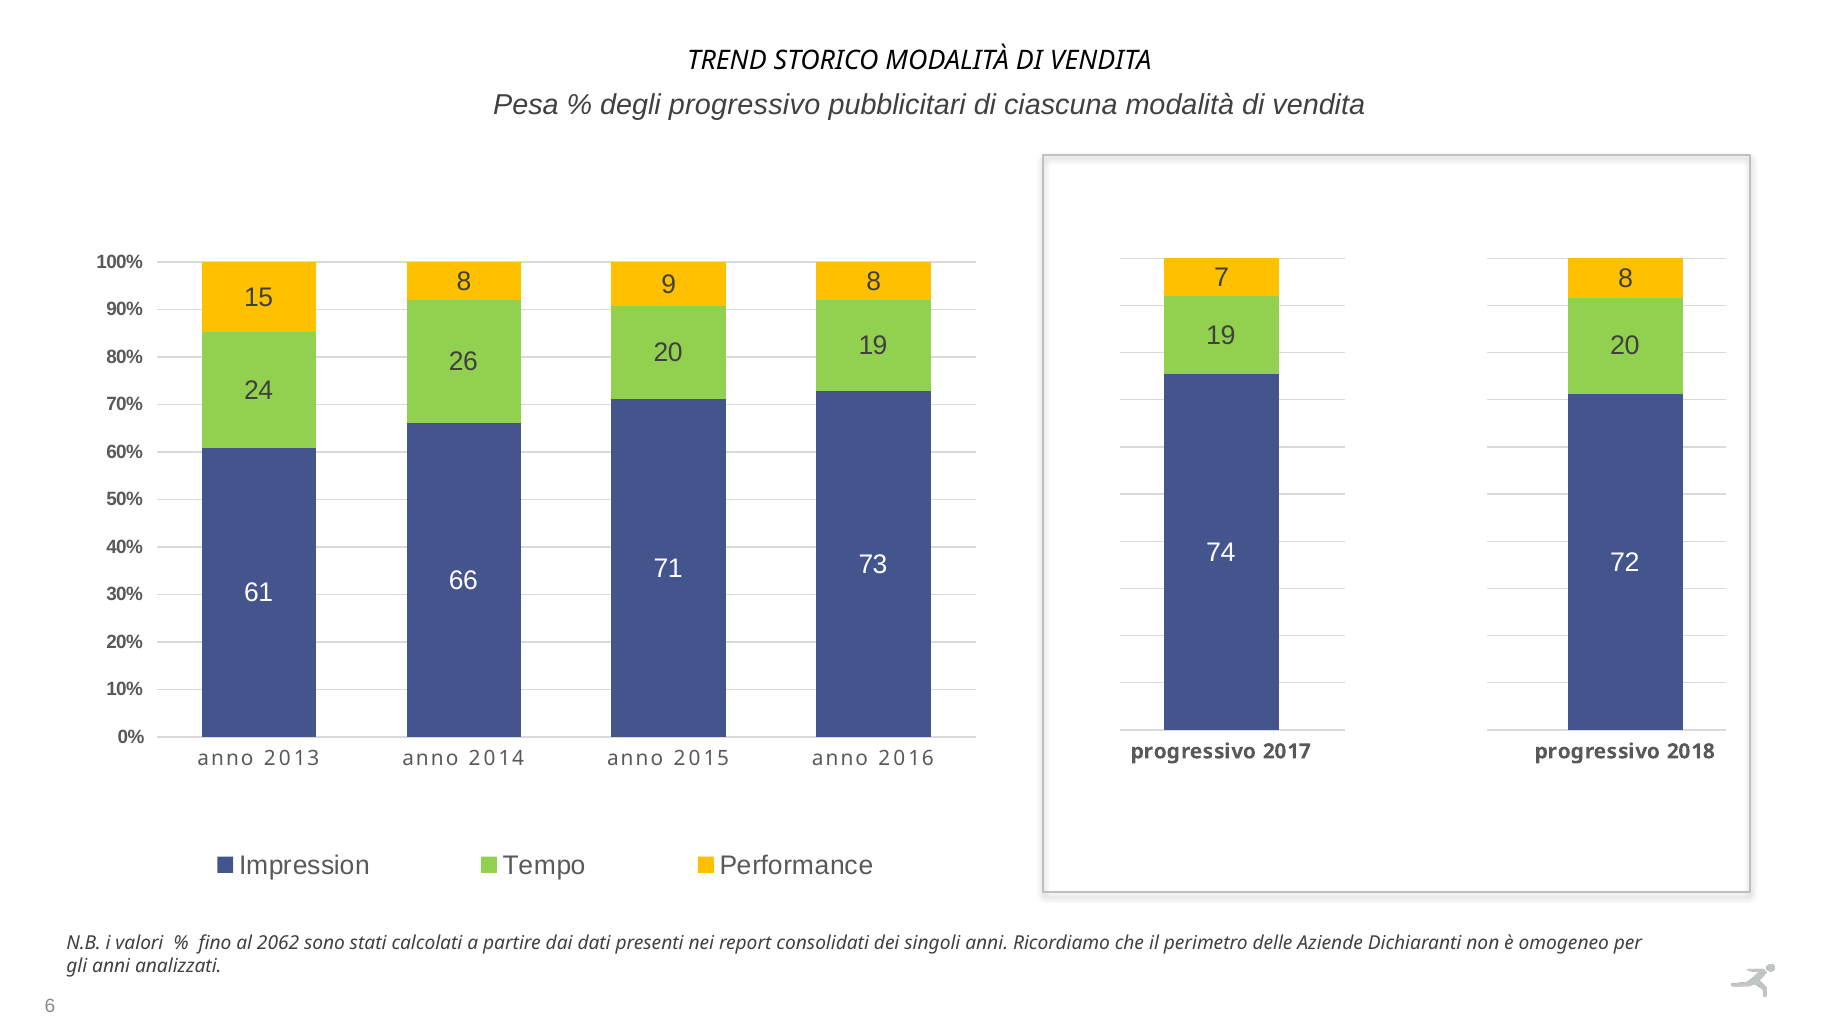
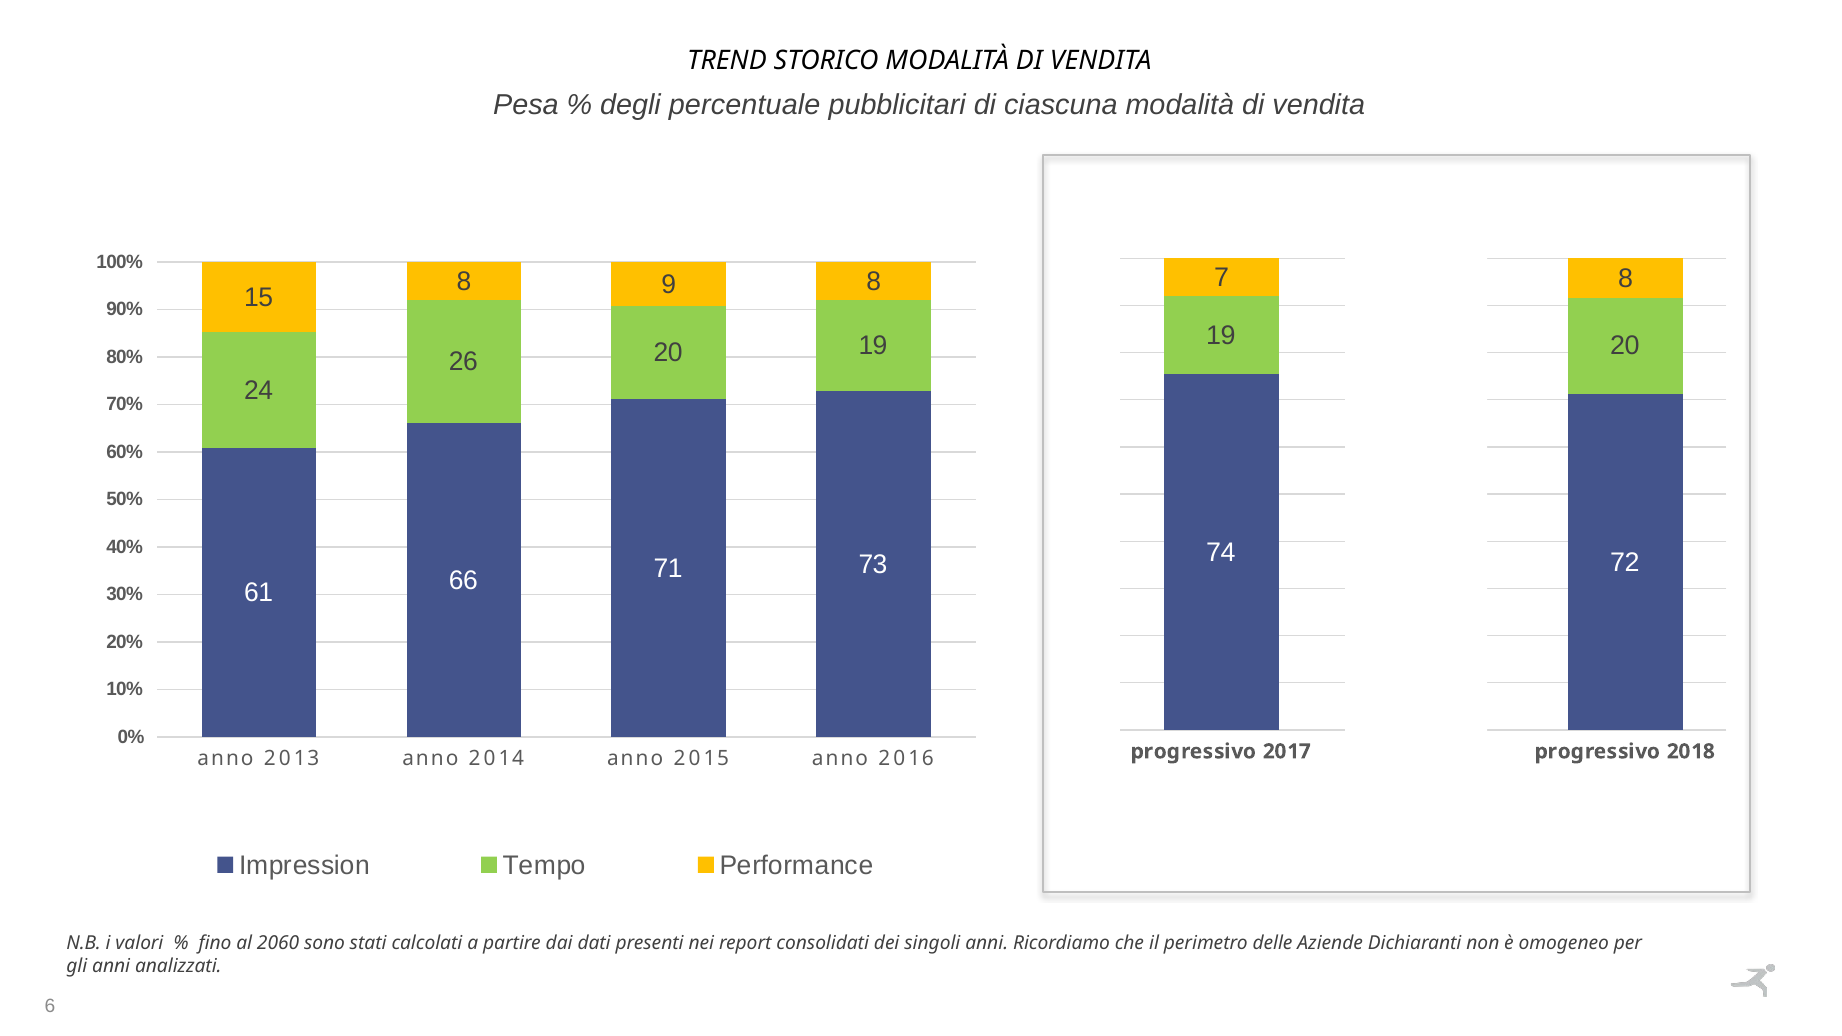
degli progressivo: progressivo -> percentuale (745, 105)
2062: 2062 -> 2060 (278, 943)
